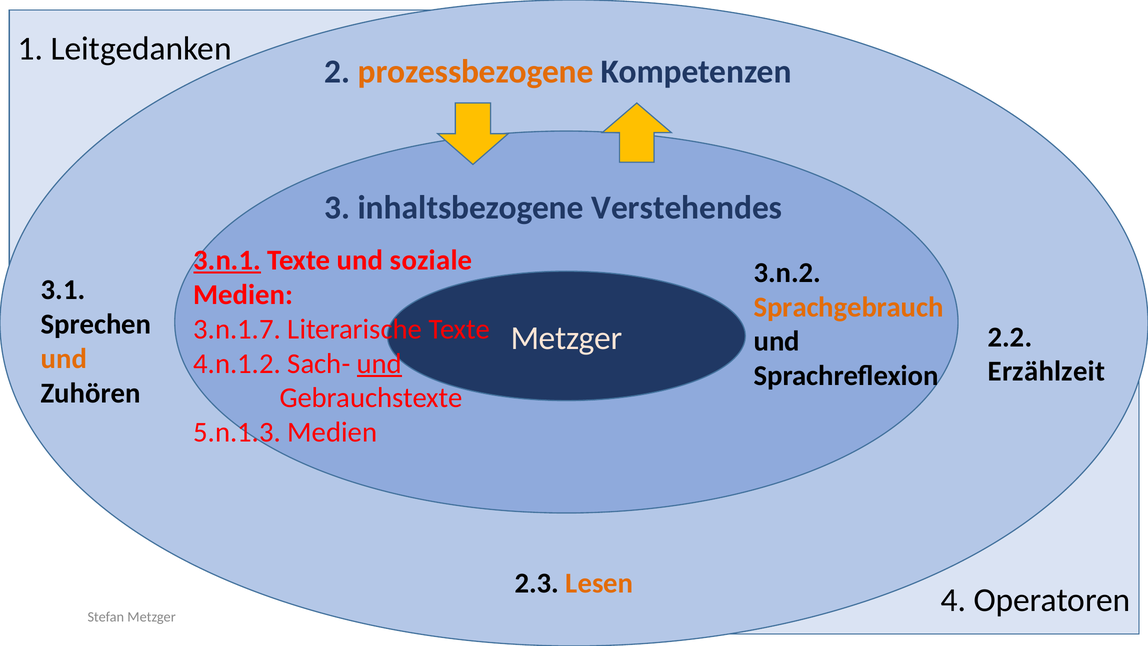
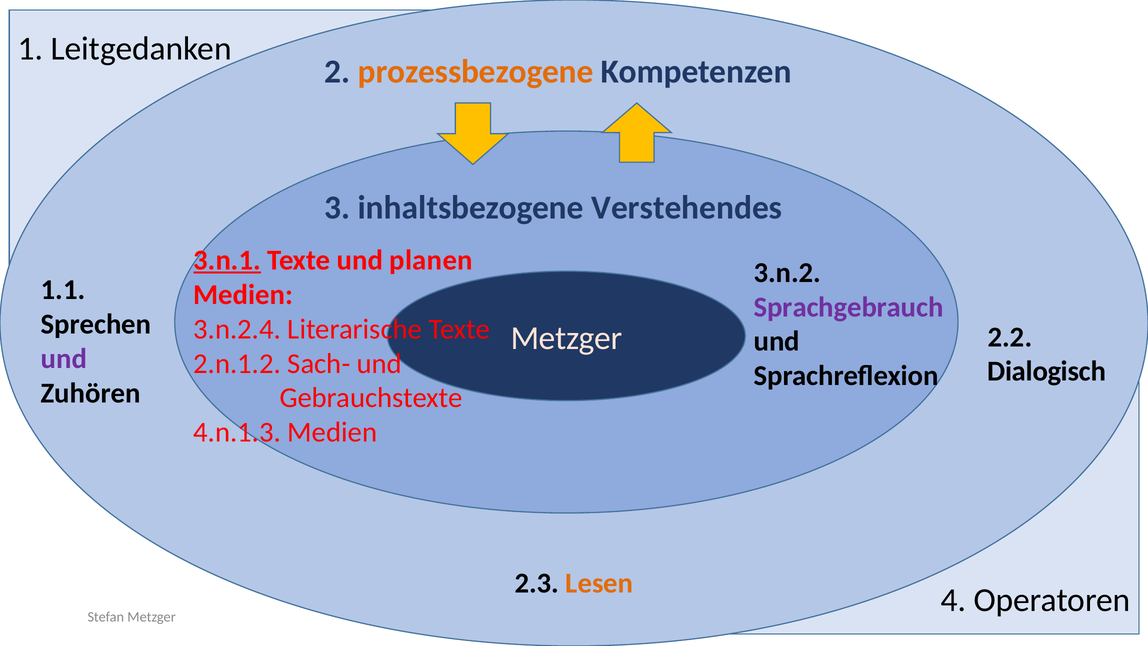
soziale: soziale -> planen (431, 260)
3.1: 3.1 -> 1.1 (63, 290)
Sprachgebrauch colour: orange -> purple (849, 307)
3.n.1.7: 3.n.1.7 -> 3.n.2.4 (237, 329)
und colour: orange -> purple (64, 359)
4.n.1.2: 4.n.1.2 -> 2.n.1.2 (237, 363)
und underline: present -> none (379, 363)
Erzählzeit: Erzählzeit -> Dialogisch (1047, 371)
5.n.1.3: 5.n.1.3 -> 4.n.1.3 (237, 432)
